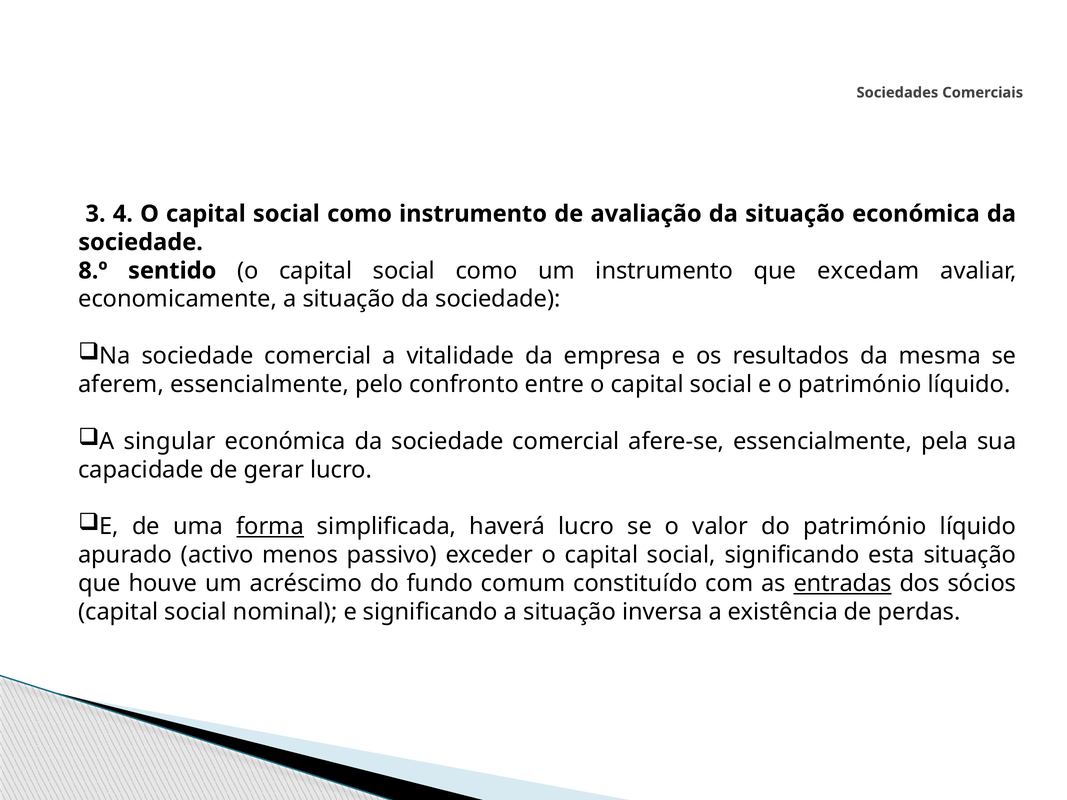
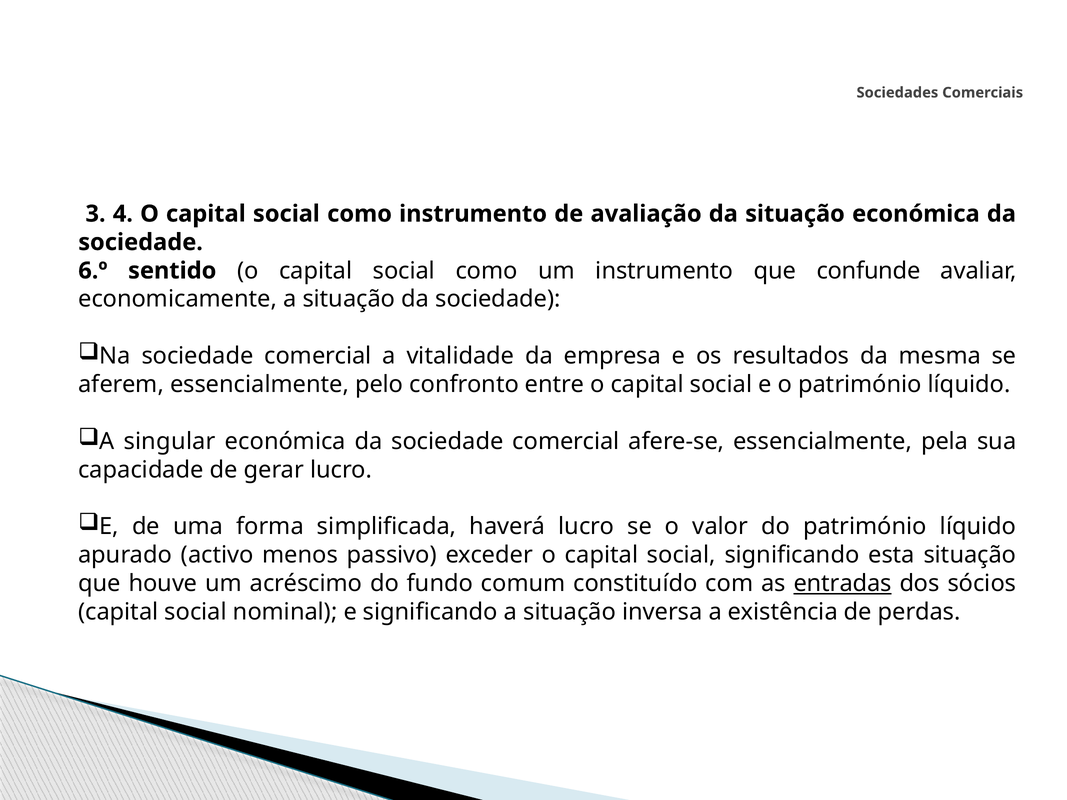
8.º: 8.º -> 6.º (93, 271)
excedam: excedam -> confunde (869, 271)
forma underline: present -> none (270, 527)
